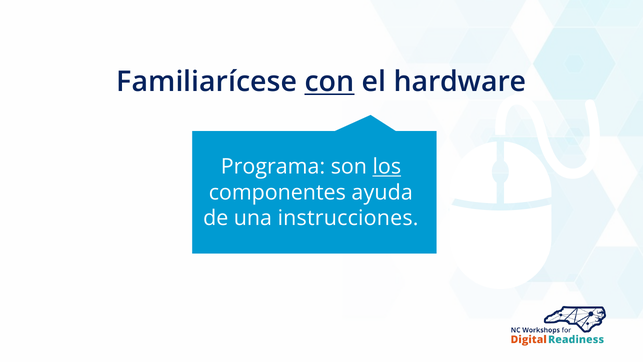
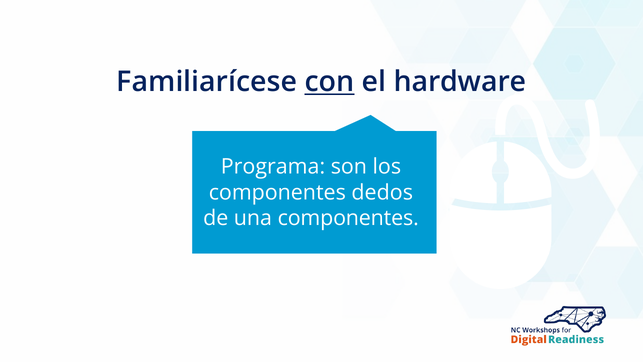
los underline: present -> none (387, 167)
ayuda: ayuda -> dedos (382, 192)
una instrucciones: instrucciones -> componentes (348, 218)
